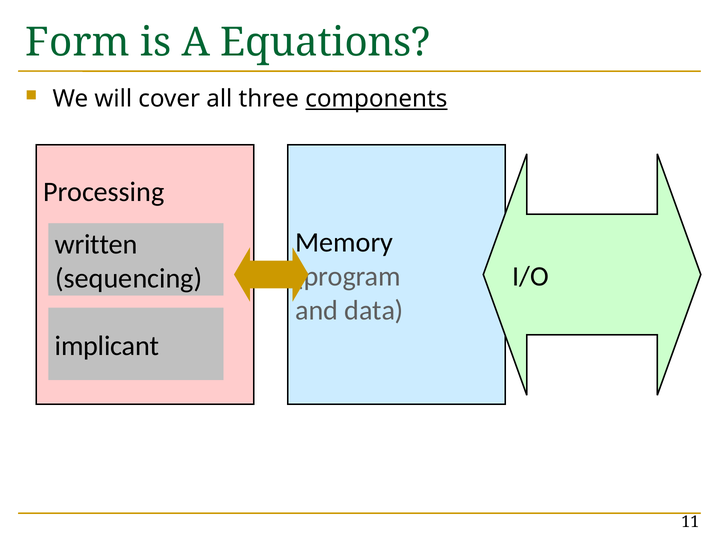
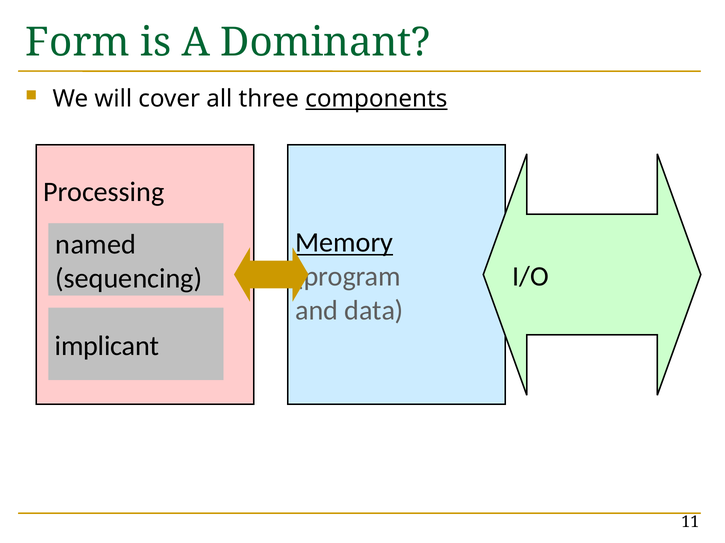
Equations: Equations -> Dominant (325, 43)
Memory underline: none -> present (344, 243)
written: written -> named (96, 245)
